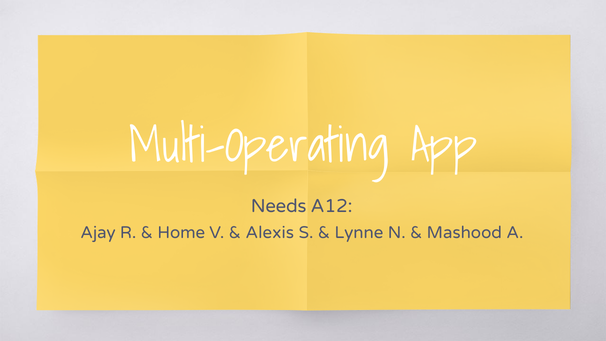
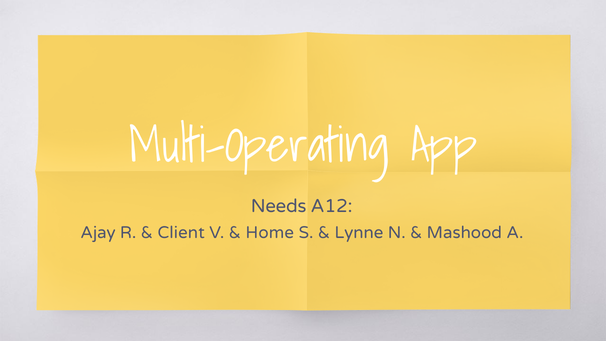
Home: Home -> Client (181, 232)
Alexis: Alexis -> Home (270, 232)
